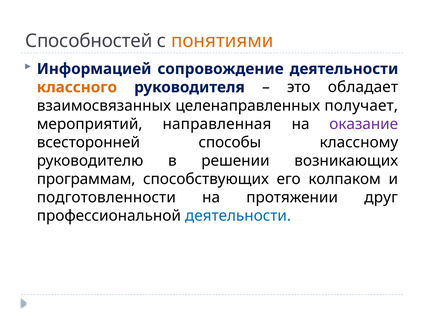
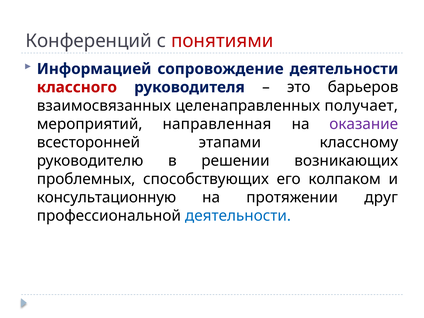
Способностей: Способностей -> Конференций (89, 41)
понятиями colour: orange -> red (222, 41)
классного colour: orange -> red (77, 87)
обладает: обладает -> барьеров (363, 87)
способы: способы -> этапами (230, 142)
программам: программам -> проблемных (86, 179)
подготовленности: подготовленности -> консультационную (106, 197)
